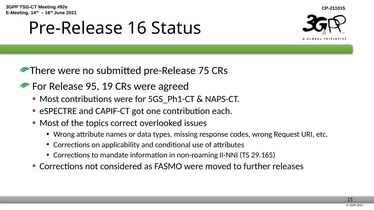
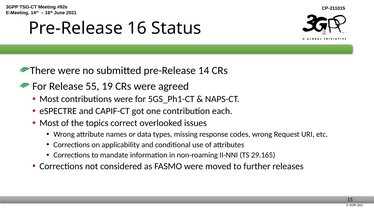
75: 75 -> 14 (204, 71)
95: 95 -> 55 (92, 86)
